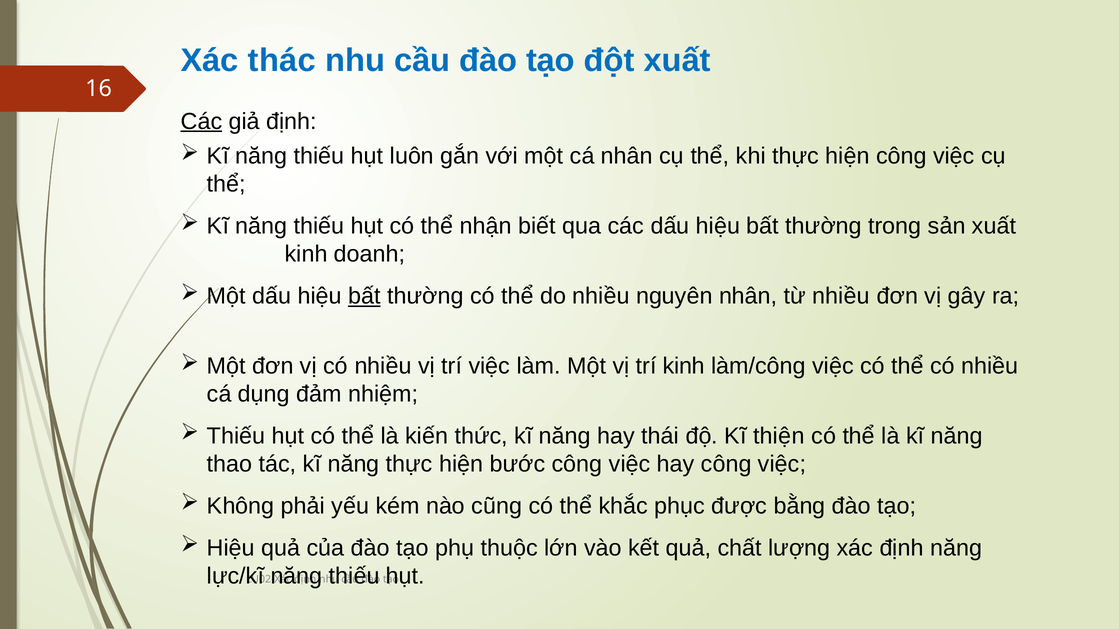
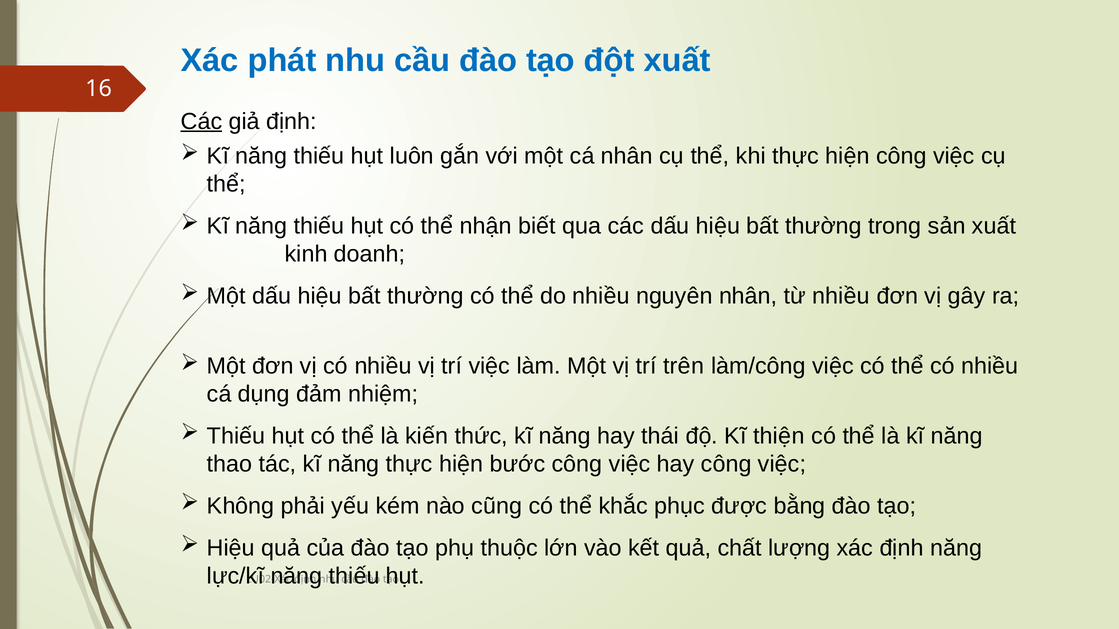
thác: thác -> phát (282, 60)
bất underline: present -> none (364, 296)
trí kinh: kinh -> trên (684, 366)
